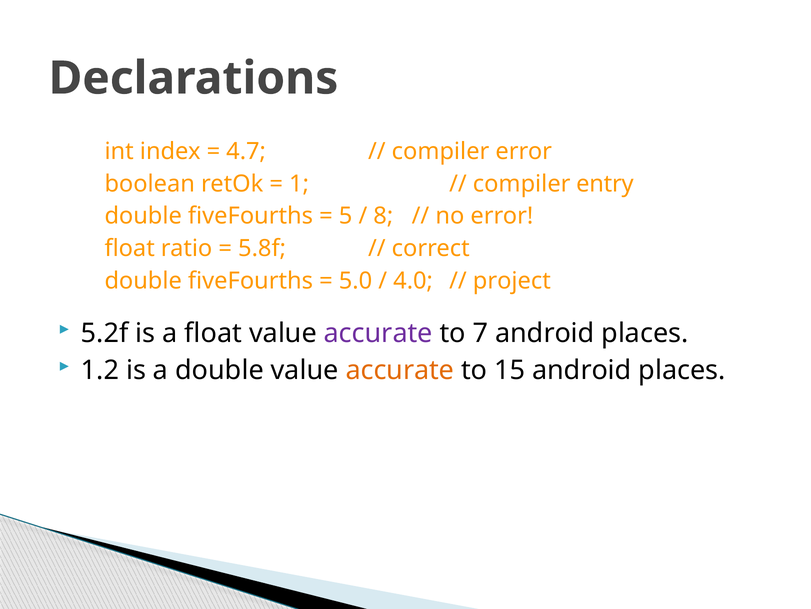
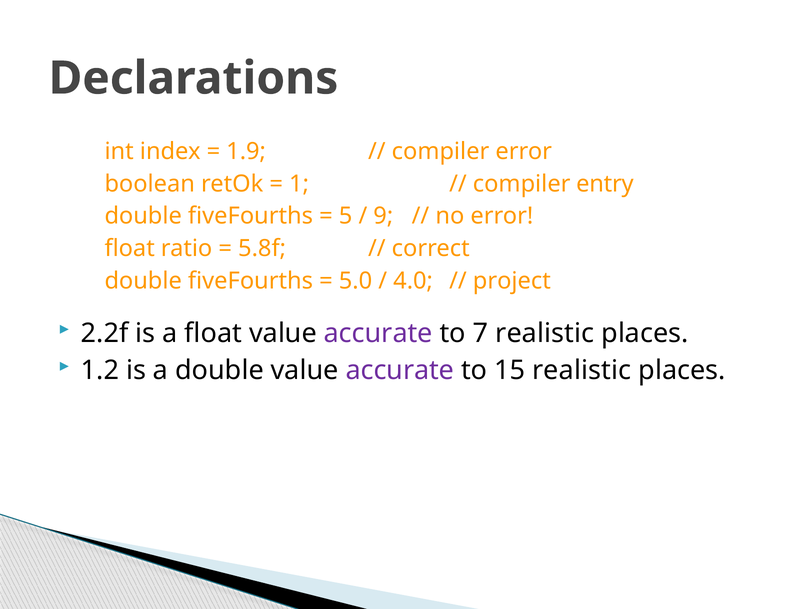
4.7: 4.7 -> 1.9 (246, 151)
8: 8 -> 9 (383, 216)
5.2f: 5.2f -> 2.2f (105, 333)
7 android: android -> realistic (545, 333)
accurate colour: orange -> purple (400, 370)
15 android: android -> realistic (582, 370)
